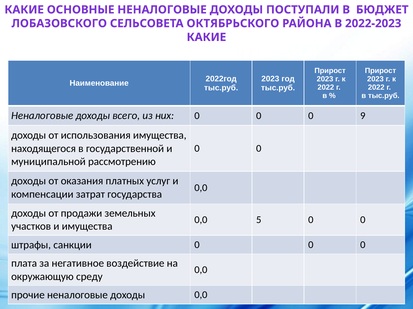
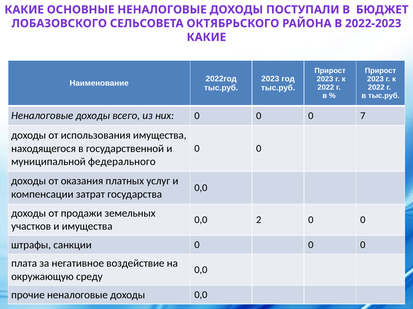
0 9: 9 -> 7 (363, 116)
рассмотрению: рассмотрению -> федерального (122, 162)
5: 5 -> 2 (259, 220)
